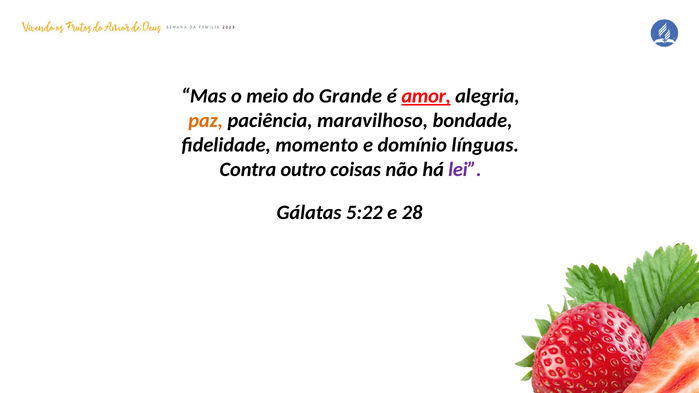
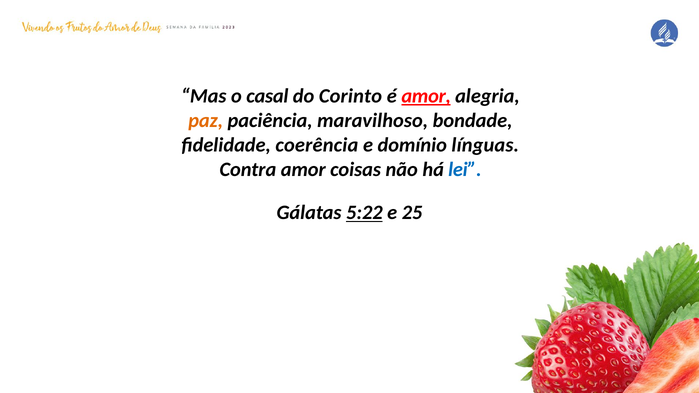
meio: meio -> casal (267, 96)
Grande: Grande -> Corinto (350, 96)
momento: momento -> coerência (317, 145)
Contra outro: outro -> amor (303, 169)
lei colour: purple -> blue (465, 169)
5:22 underline: none -> present (364, 213)
28: 28 -> 25 (412, 213)
